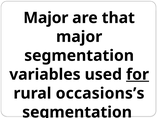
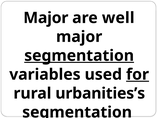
that: that -> well (118, 18)
segmentation underline: none -> present (79, 56)
occasions’s: occasions’s -> urbanities’s (100, 93)
